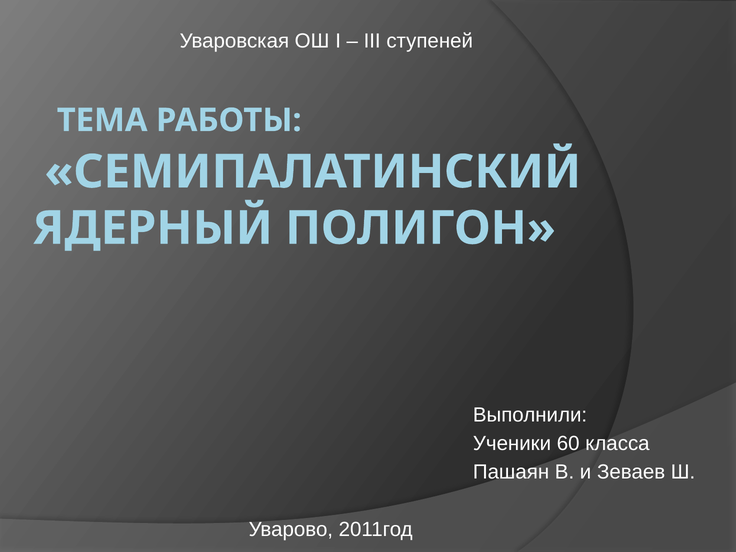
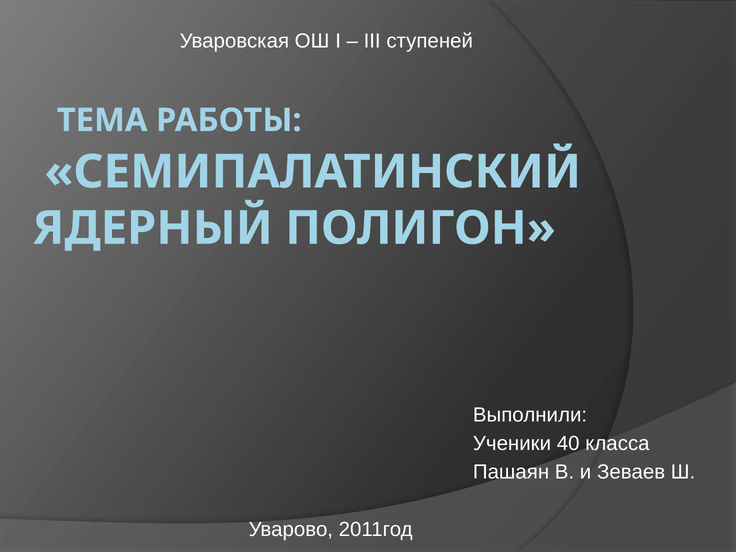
60: 60 -> 40 (568, 444)
